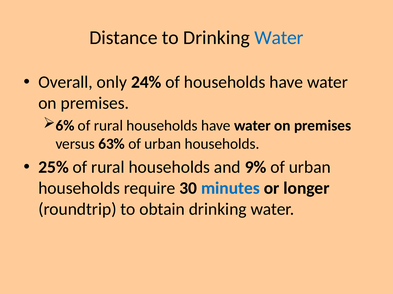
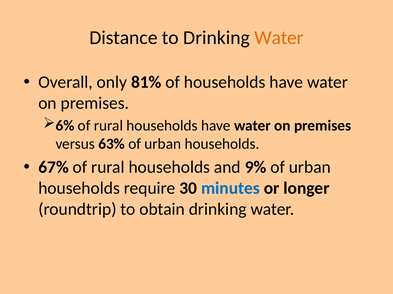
Water colour: blue -> orange (279, 38)
24%: 24% -> 81% (146, 82)
25%: 25% -> 67% (54, 168)
